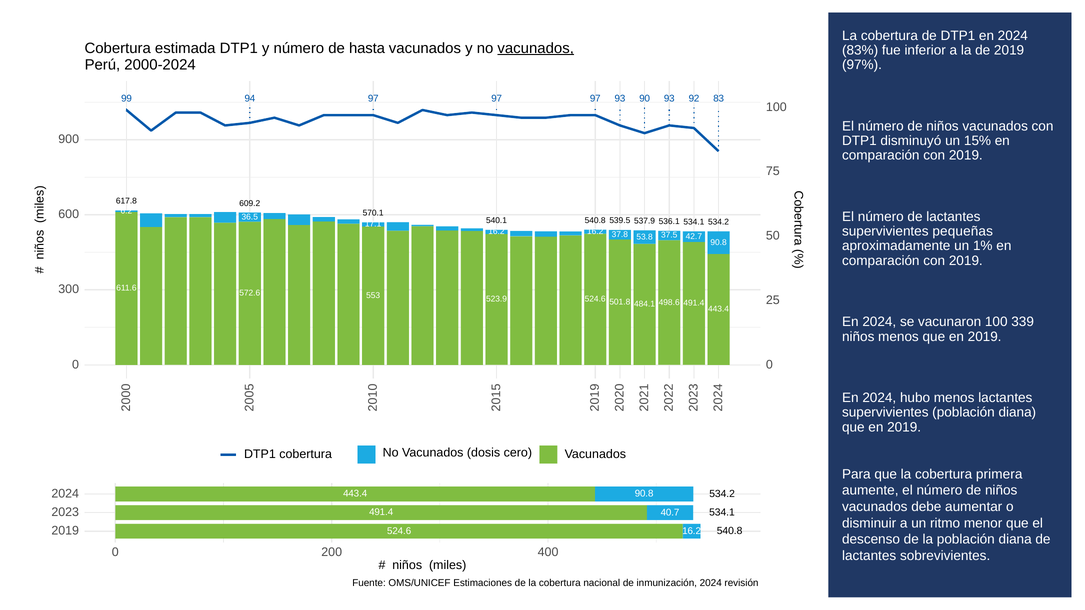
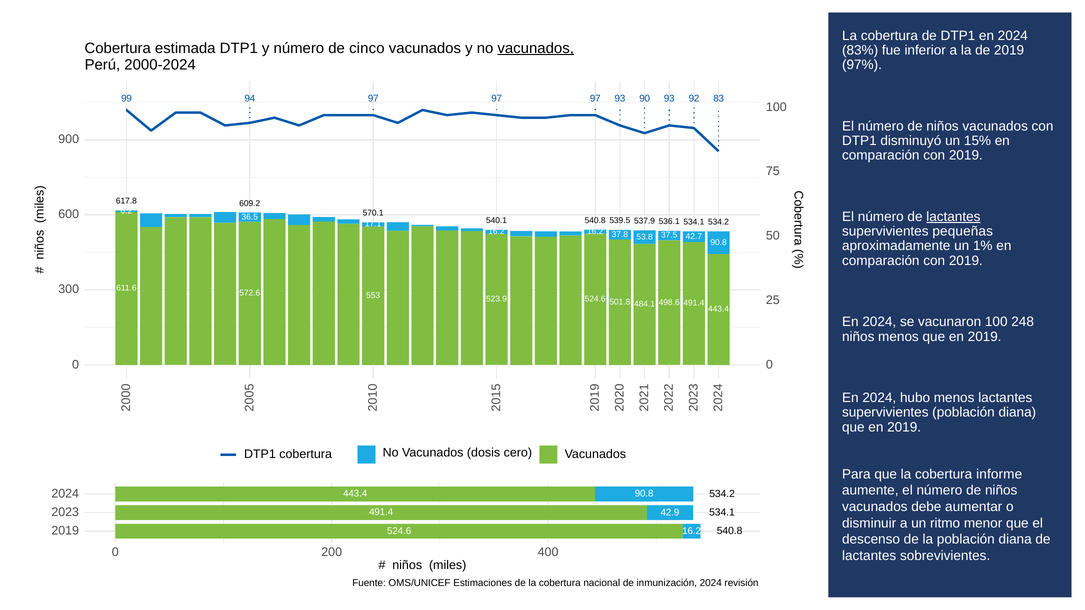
hasta: hasta -> cinco (367, 48)
lactantes underline: none -> present (953, 217)
339: 339 -> 248 (1023, 322)
primera: primera -> informe (999, 474)
40.7: 40.7 -> 42.9 (670, 513)
